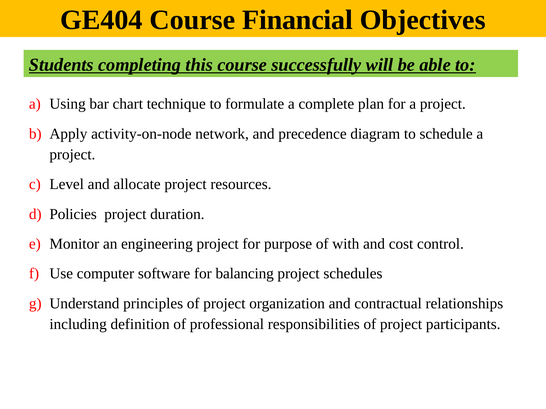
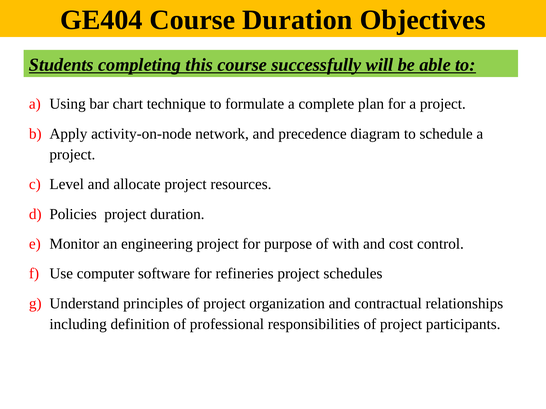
Course Financial: Financial -> Duration (297, 20)
balancing: balancing -> refineries (245, 274)
